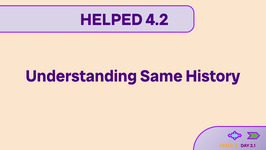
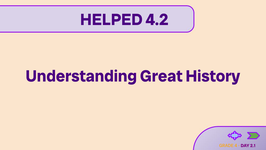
Same: Same -> Great (161, 76)
